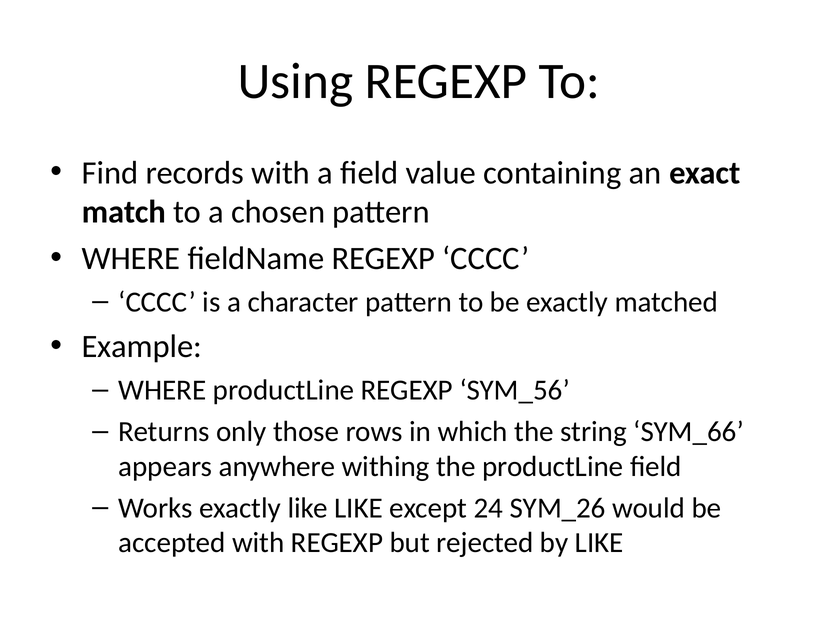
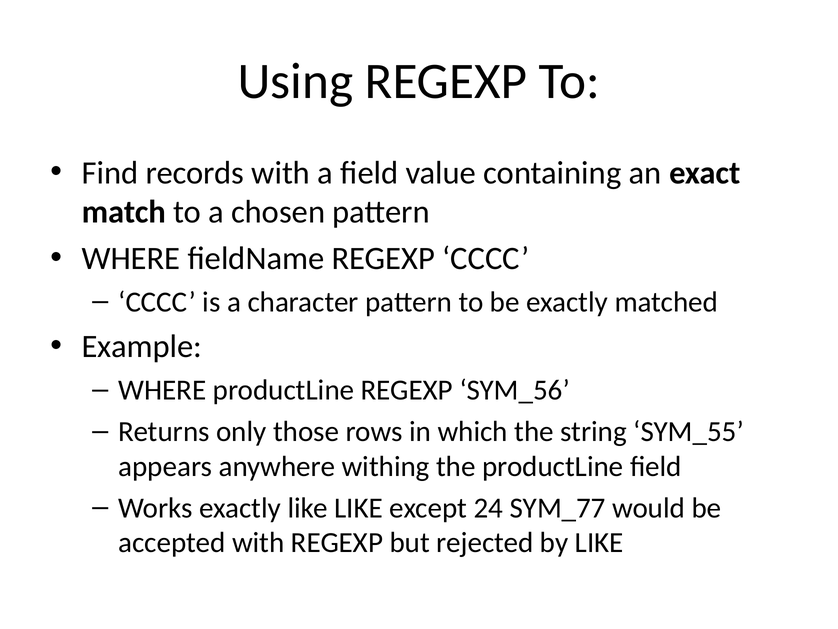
SYM_66: SYM_66 -> SYM_55 (689, 431)
SYM_26: SYM_26 -> SYM_77 (558, 508)
